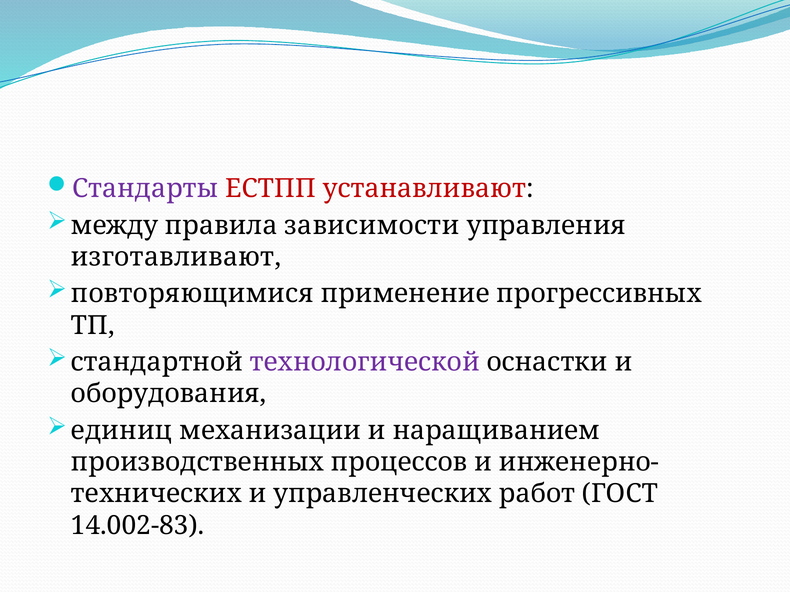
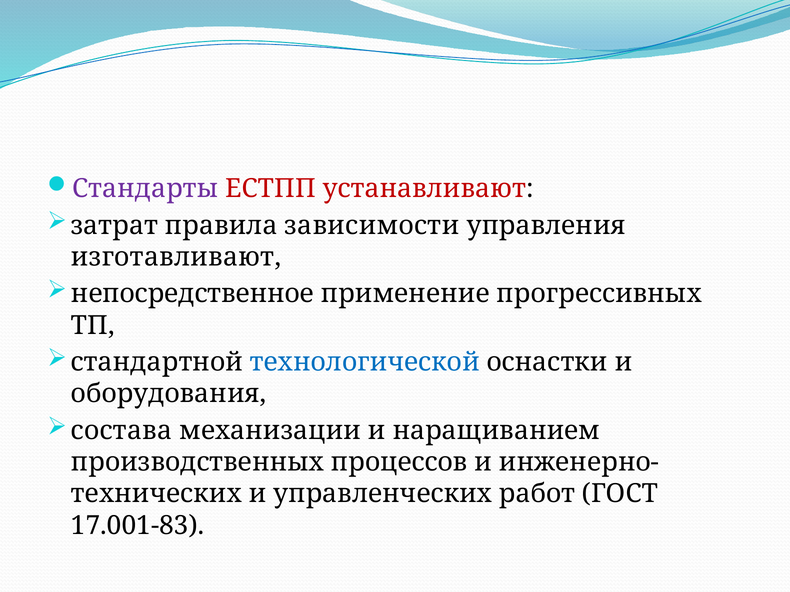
между: между -> затрат (115, 226)
повторяющимися: повторяющимися -> непосредственное (192, 294)
технологической colour: purple -> blue (365, 363)
единиц: единиц -> состава (122, 431)
14.002-83: 14.002-83 -> 17.001-83 (138, 526)
